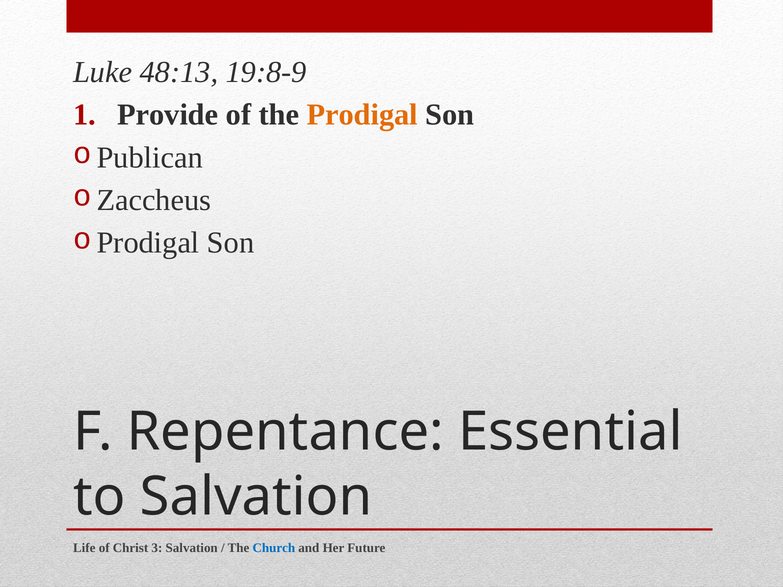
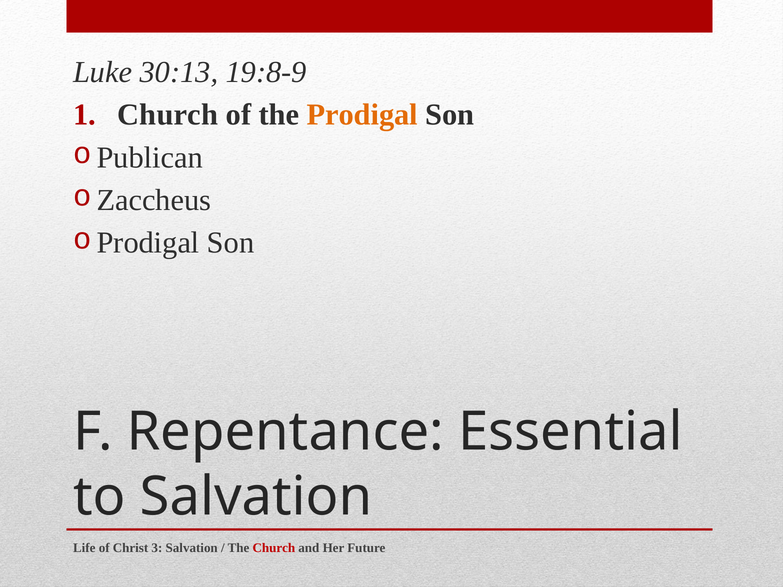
48:13: 48:13 -> 30:13 (179, 72)
Provide: Provide -> Church (168, 115)
Church colour: blue -> red (274, 548)
